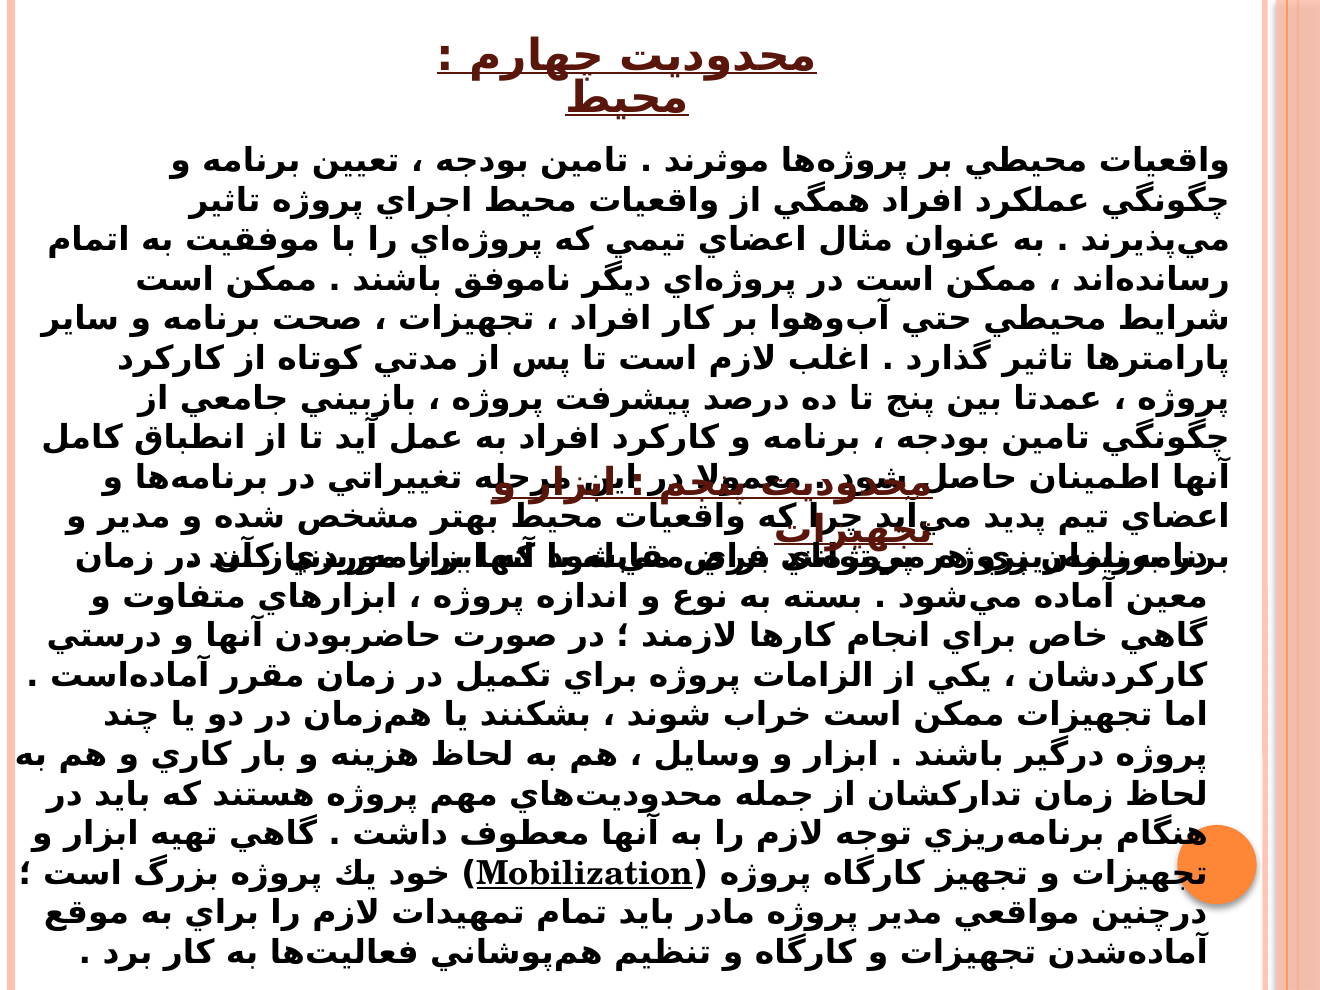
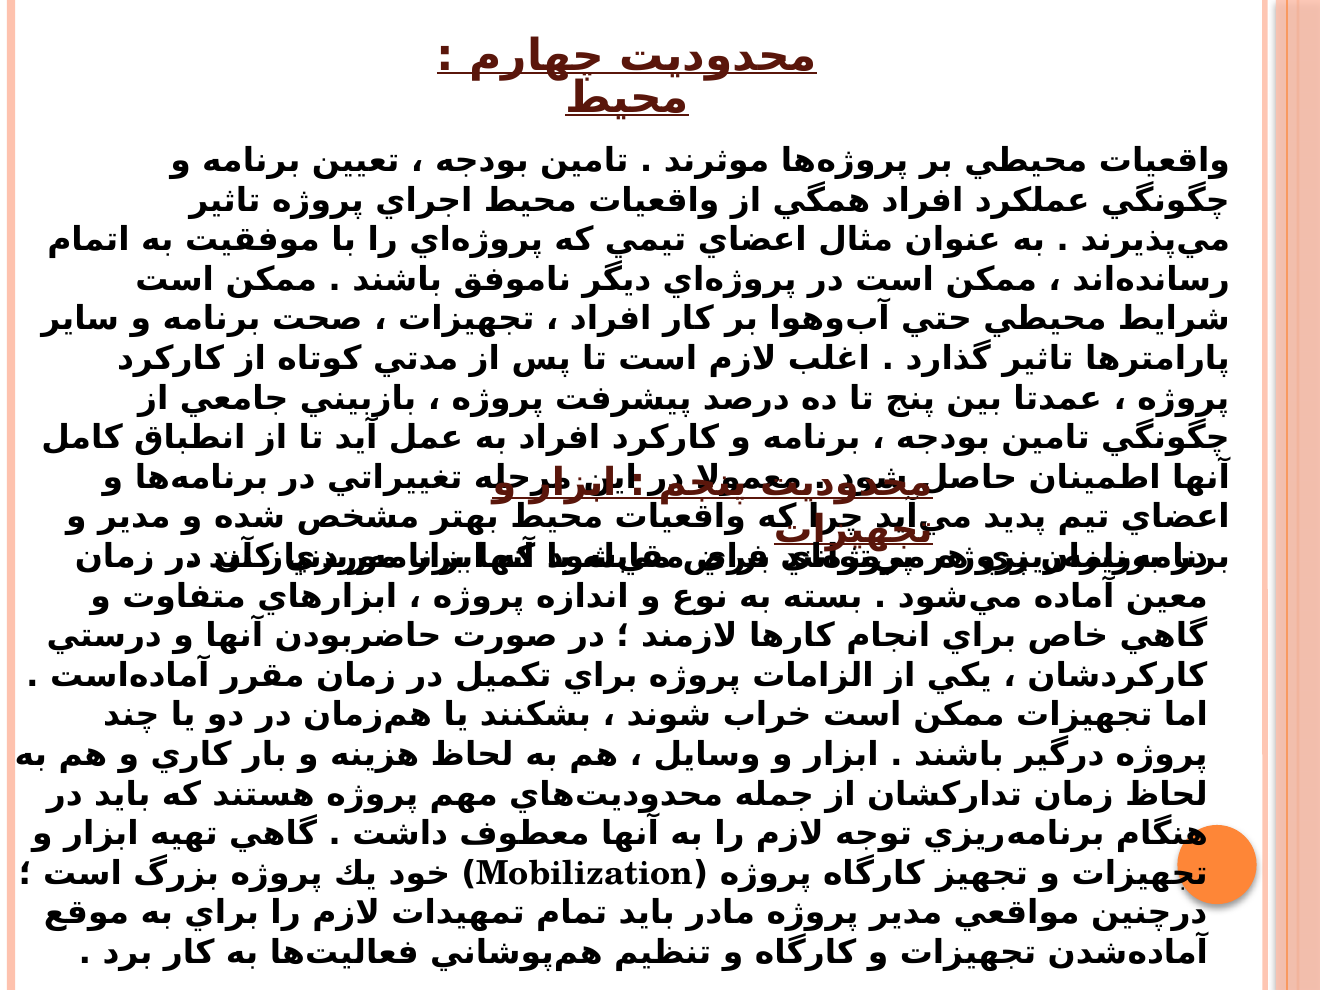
Mobilization underline: present -> none (585, 873)
